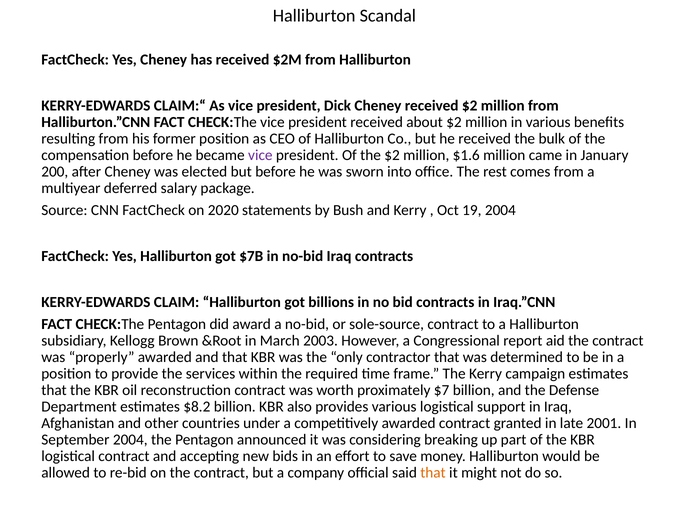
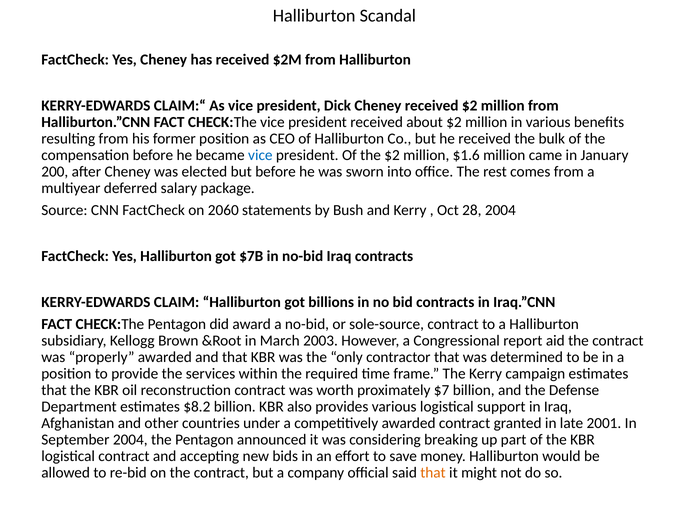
vice colour: purple -> blue (260, 155)
2020: 2020 -> 2060 (223, 210)
19: 19 -> 28 (472, 210)
